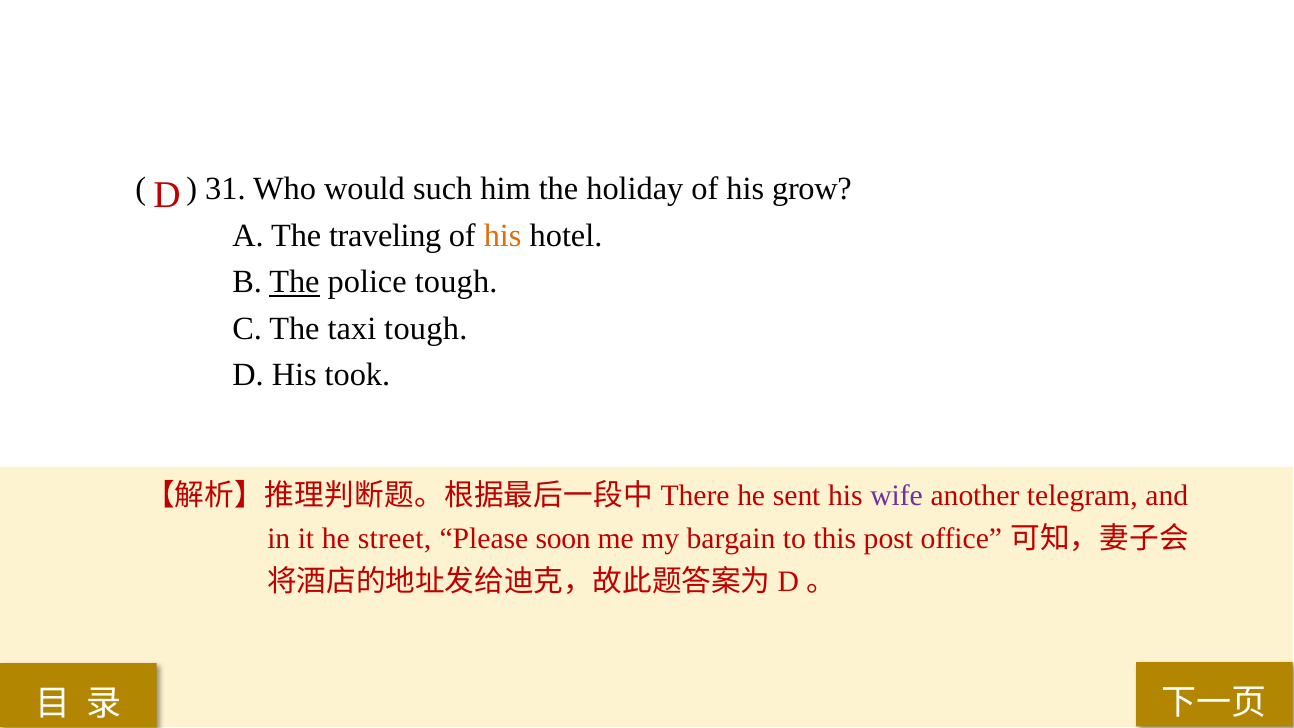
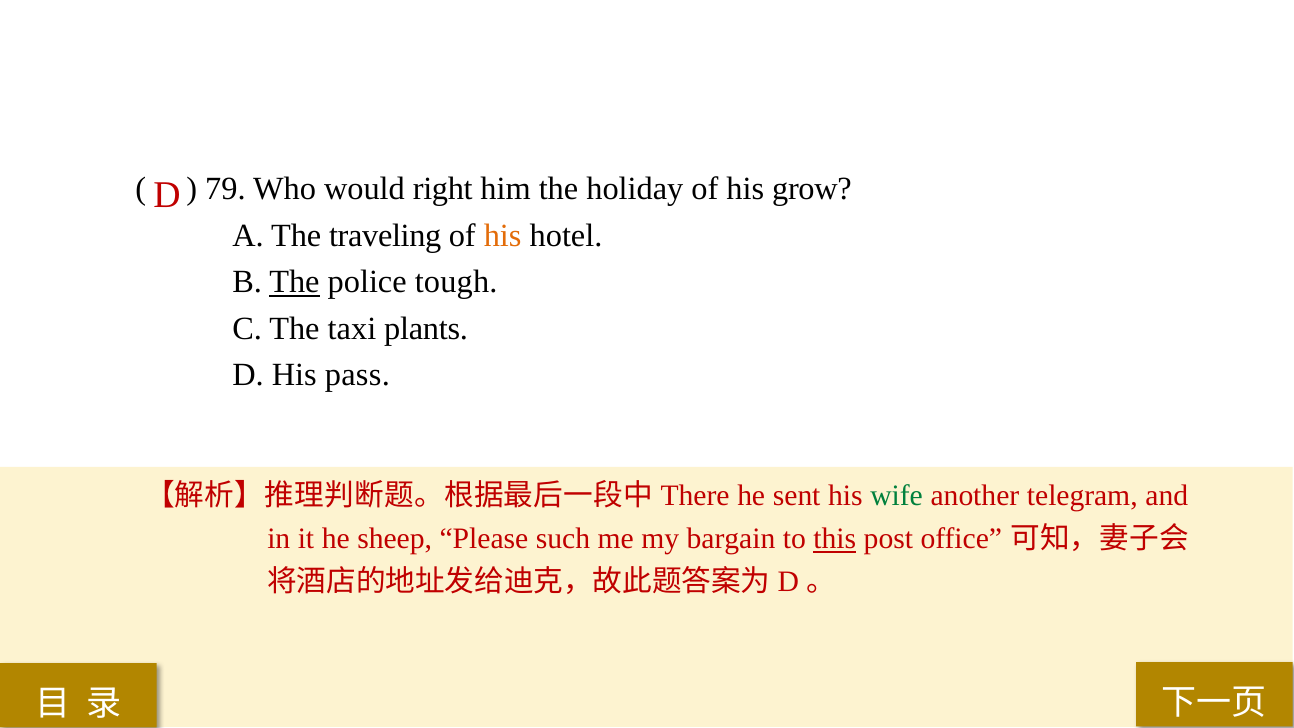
31: 31 -> 79 (225, 189)
such: such -> right (443, 189)
taxi tough: tough -> plants (426, 329)
took: took -> pass (357, 375)
wife colour: purple -> green (897, 496)
street: street -> sheep (395, 539)
soon: soon -> such (563, 539)
this underline: none -> present (835, 539)
